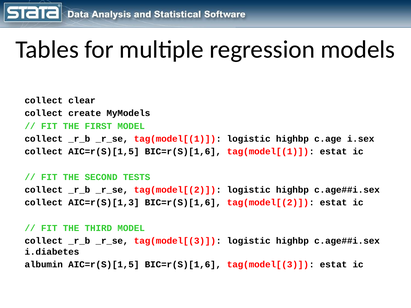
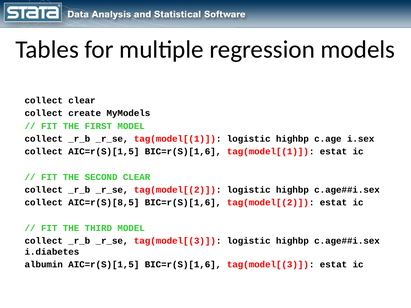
SECOND TESTS: TESTS -> CLEAR (137, 177)
AIC=r(S)[1,3: AIC=r(S)[1,3 -> AIC=r(S)[8,5 (104, 203)
